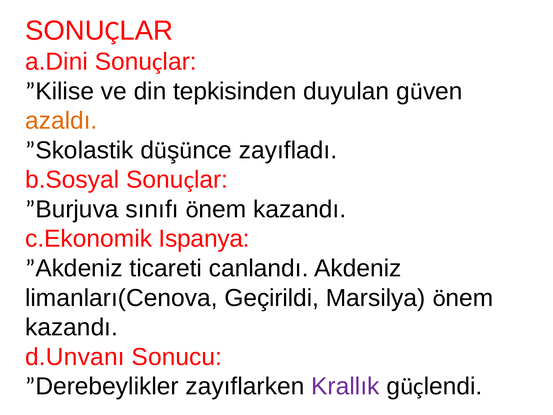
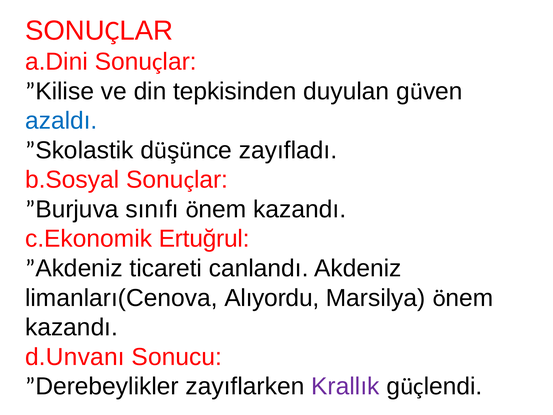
azaldı colour: orange -> blue (61, 121)
Ispanya: Ispanya -> Ertuğrul (204, 239)
Geçirildi: Geçirildi -> Alıyordu (272, 298)
